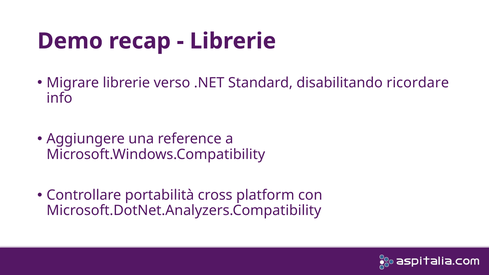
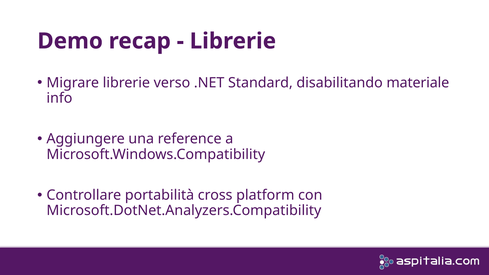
ricordare: ricordare -> materiale (418, 83)
